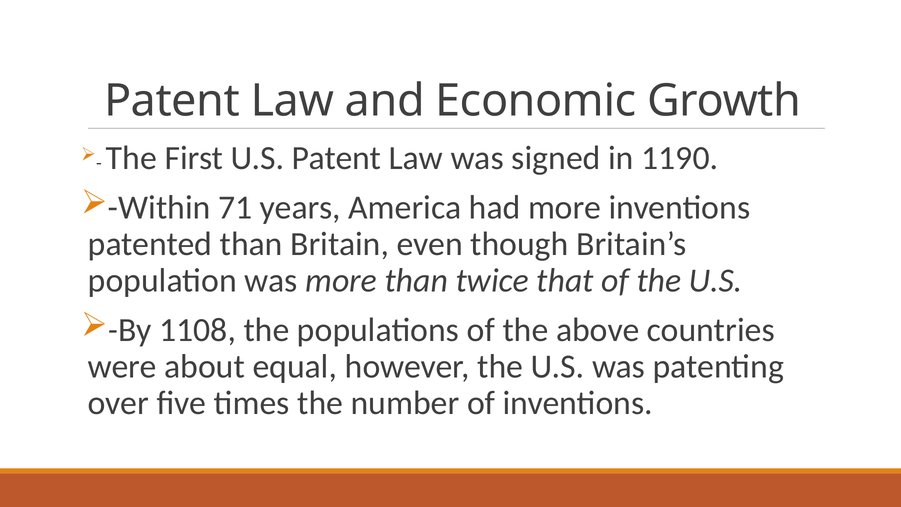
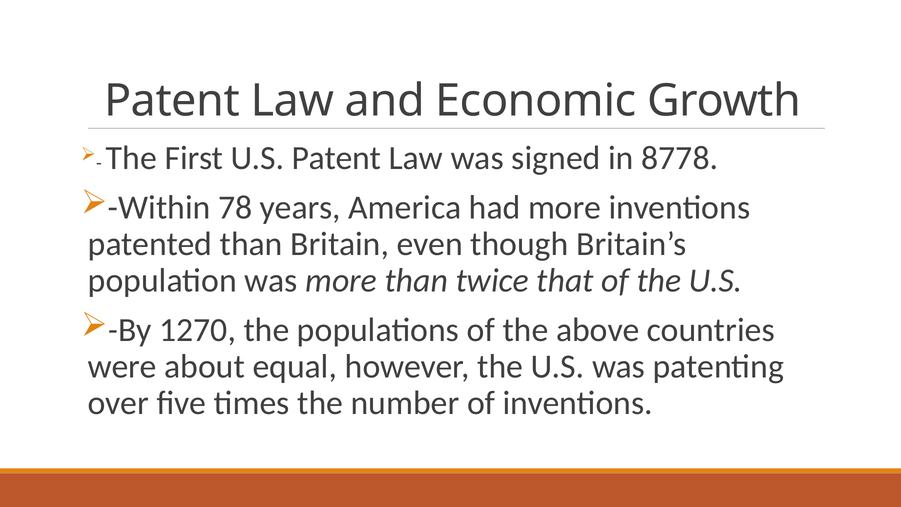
1190: 1190 -> 8778 (680, 158)
71: 71 -> 78 (235, 207)
1108: 1108 -> 1270 (198, 330)
